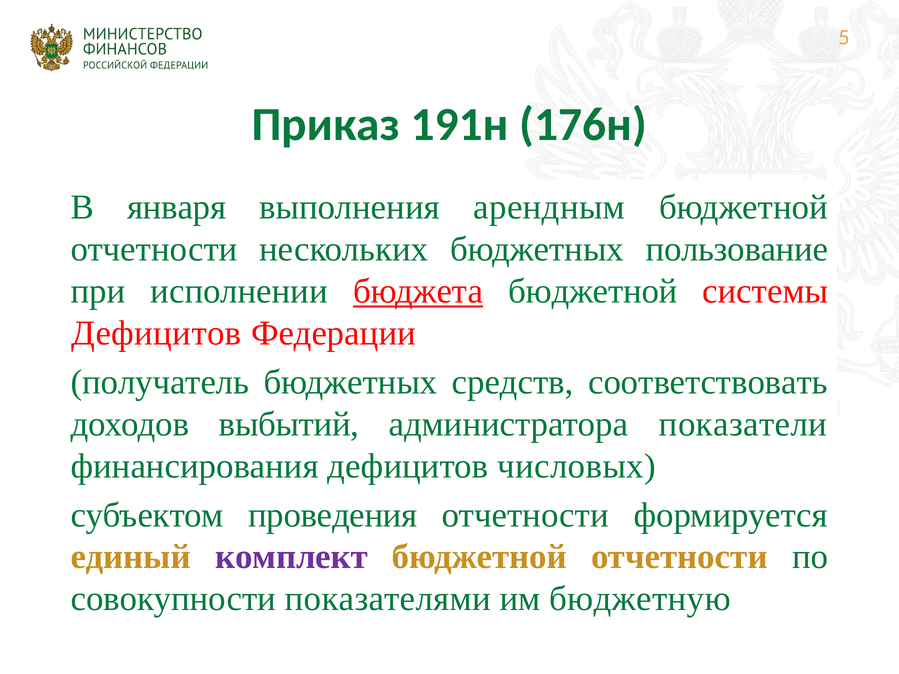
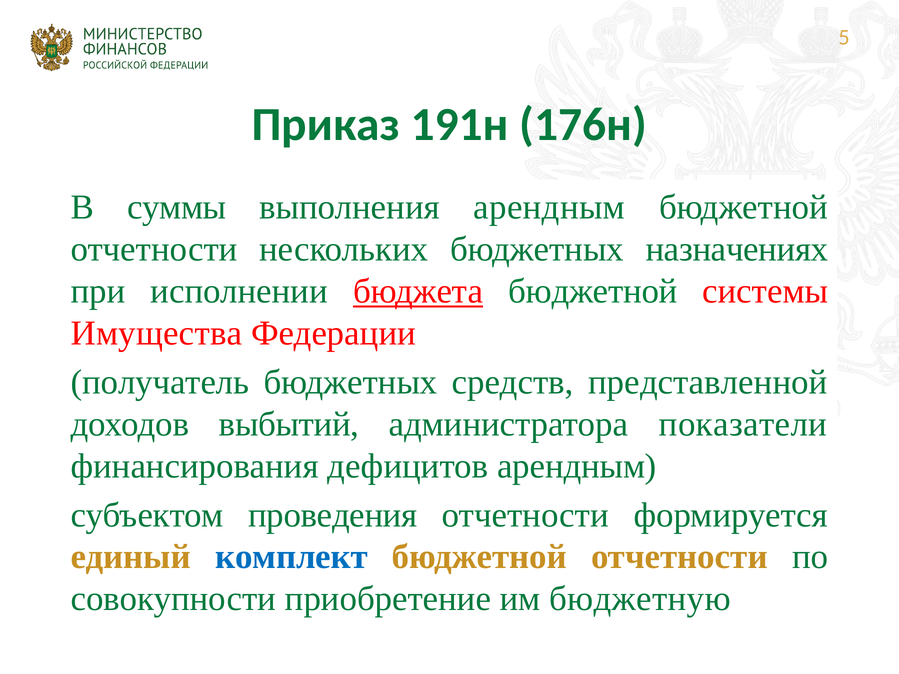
января: января -> суммы (177, 207)
пользование: пользование -> назначениях (737, 249)
Дефицитов: Дефицитов -> Имущества (156, 333)
соответствовать: соответствовать -> представленной (708, 382)
дефицитов числовых: числовых -> арендным (577, 466)
комплект colour: purple -> blue (292, 557)
показателями: показателями -> приобретение (388, 599)
